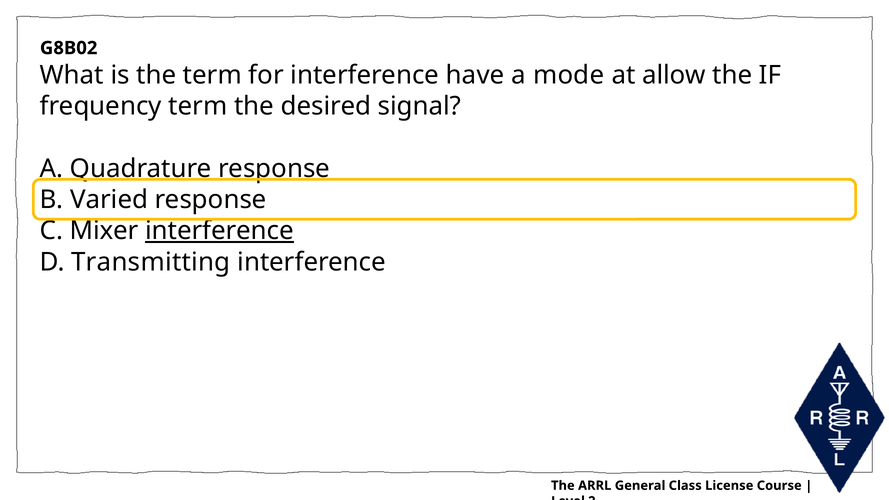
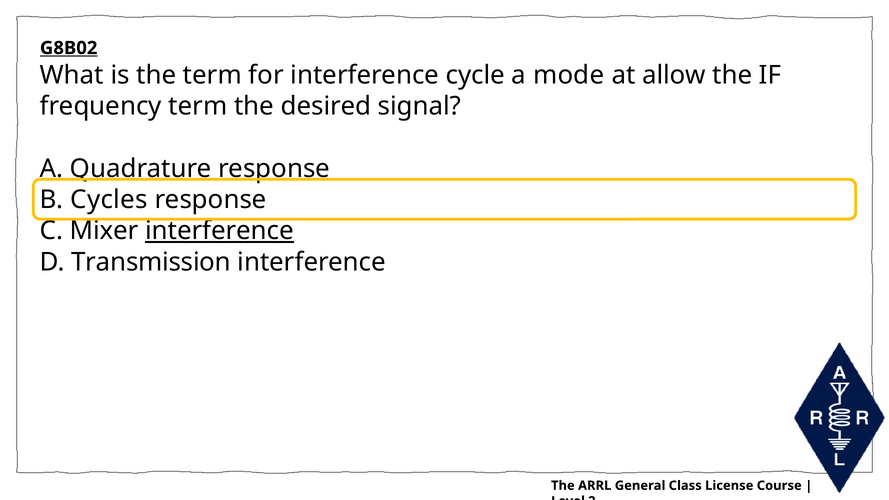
G8B02 underline: none -> present (69, 48)
have: have -> cycle (475, 75)
Varied: Varied -> Cycles (109, 200)
Transmitting: Transmitting -> Transmission (151, 262)
